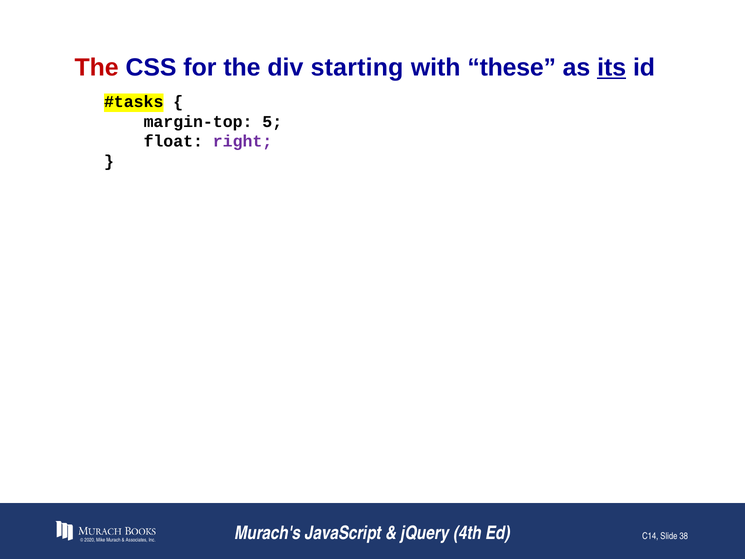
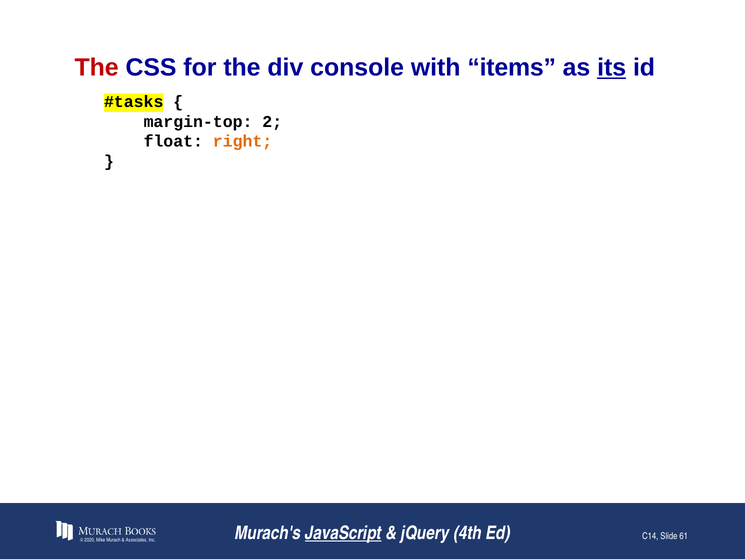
starting: starting -> console (357, 68)
these: these -> items (512, 68)
5: 5 -> 2 (272, 122)
right colour: purple -> orange (243, 141)
JavaScript underline: none -> present (343, 533)
38: 38 -> 61 (684, 536)
